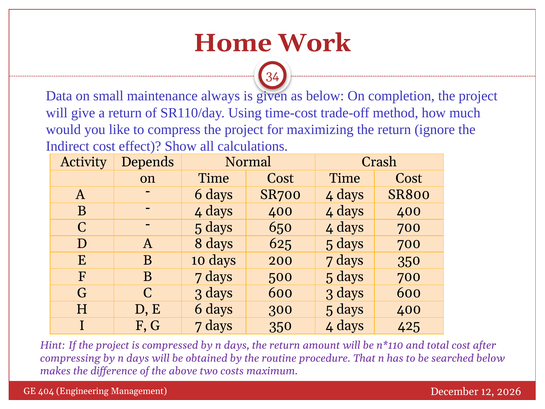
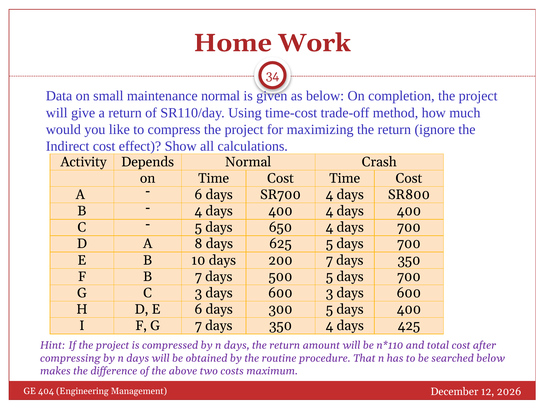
maintenance always: always -> normal (221, 96)
